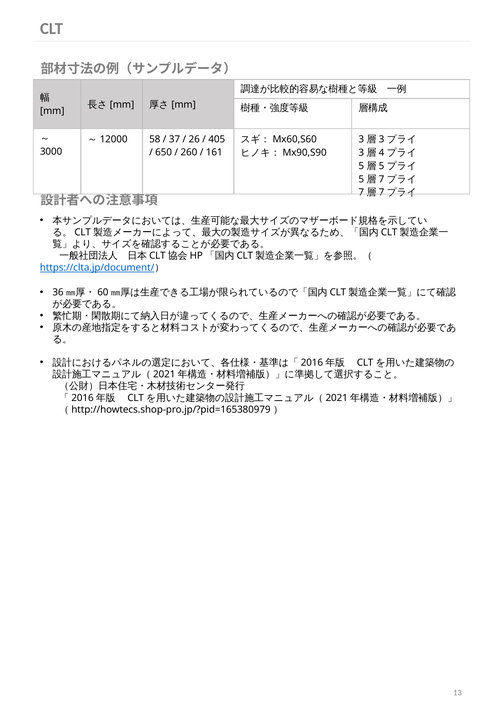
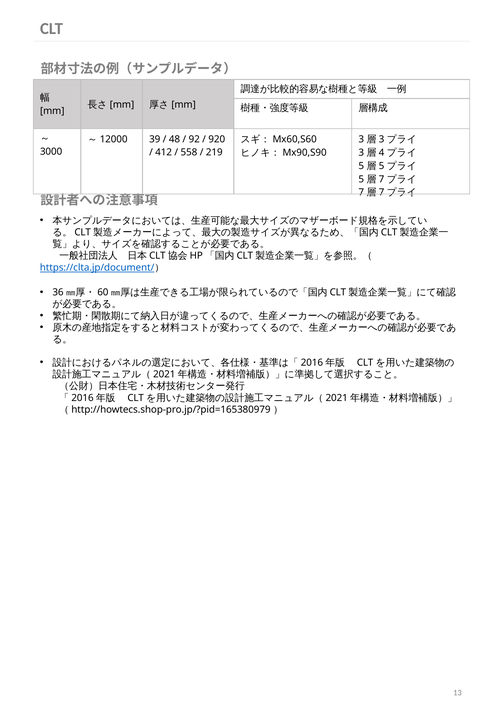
58: 58 -> 39 (155, 139)
37: 37 -> 48 (174, 139)
26: 26 -> 92 (194, 139)
405: 405 -> 920 (217, 139)
650: 650 -> 412 (164, 153)
260: 260 -> 558 (189, 153)
161: 161 -> 219 (214, 153)
